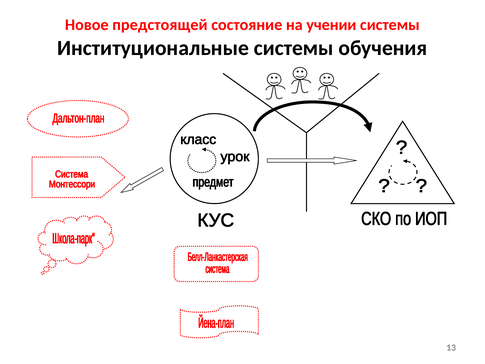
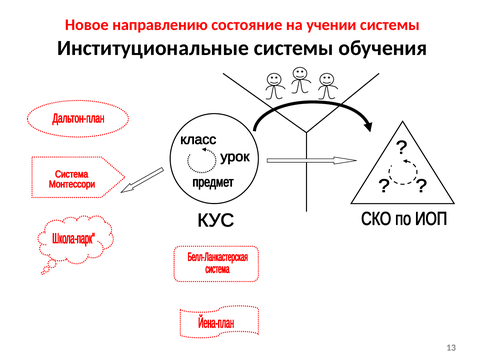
предстоящей: предстоящей -> направлению (160, 25)
